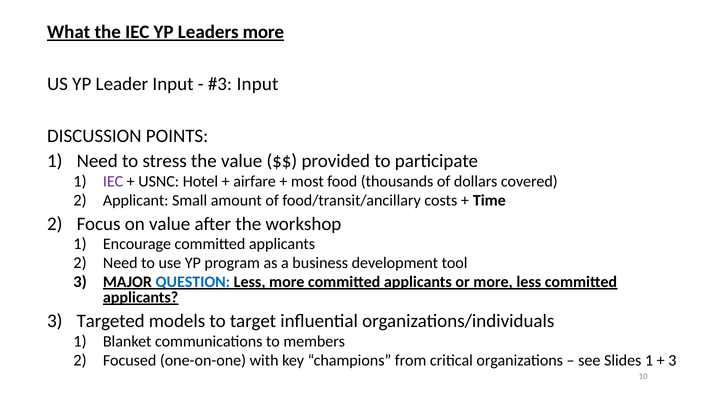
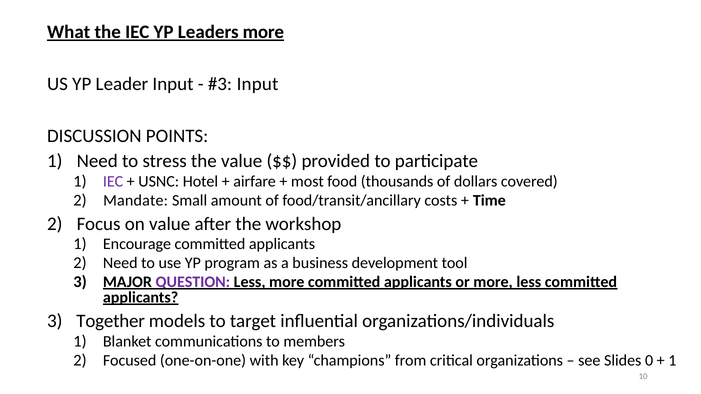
Applicant: Applicant -> Mandate (136, 201)
QUESTION colour: blue -> purple (193, 282)
Targeted: Targeted -> Together (111, 321)
Slides 1: 1 -> 0 (649, 361)
3: 3 -> 1 (672, 361)
